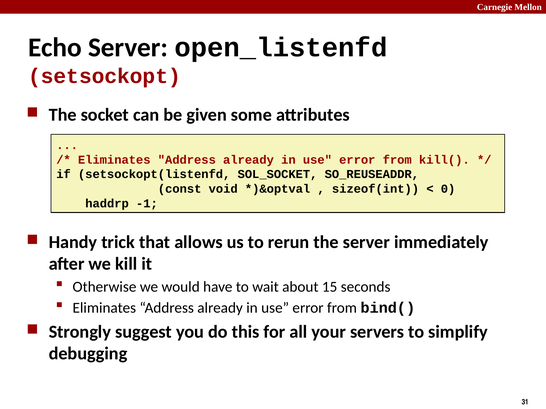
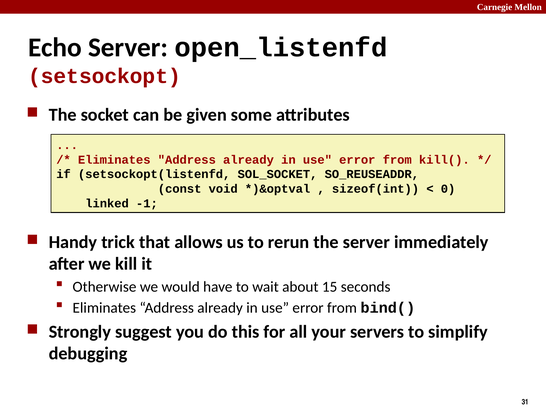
haddrp: haddrp -> linked (107, 204)
